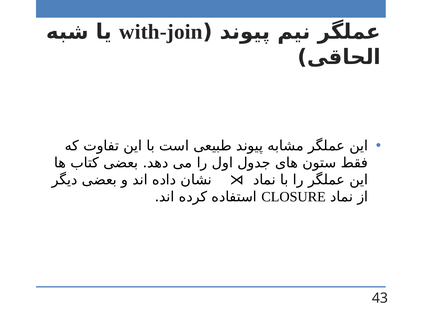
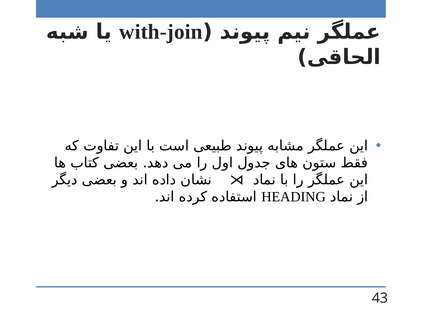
CLOSURE: CLOSURE -> HEADING (294, 197)
